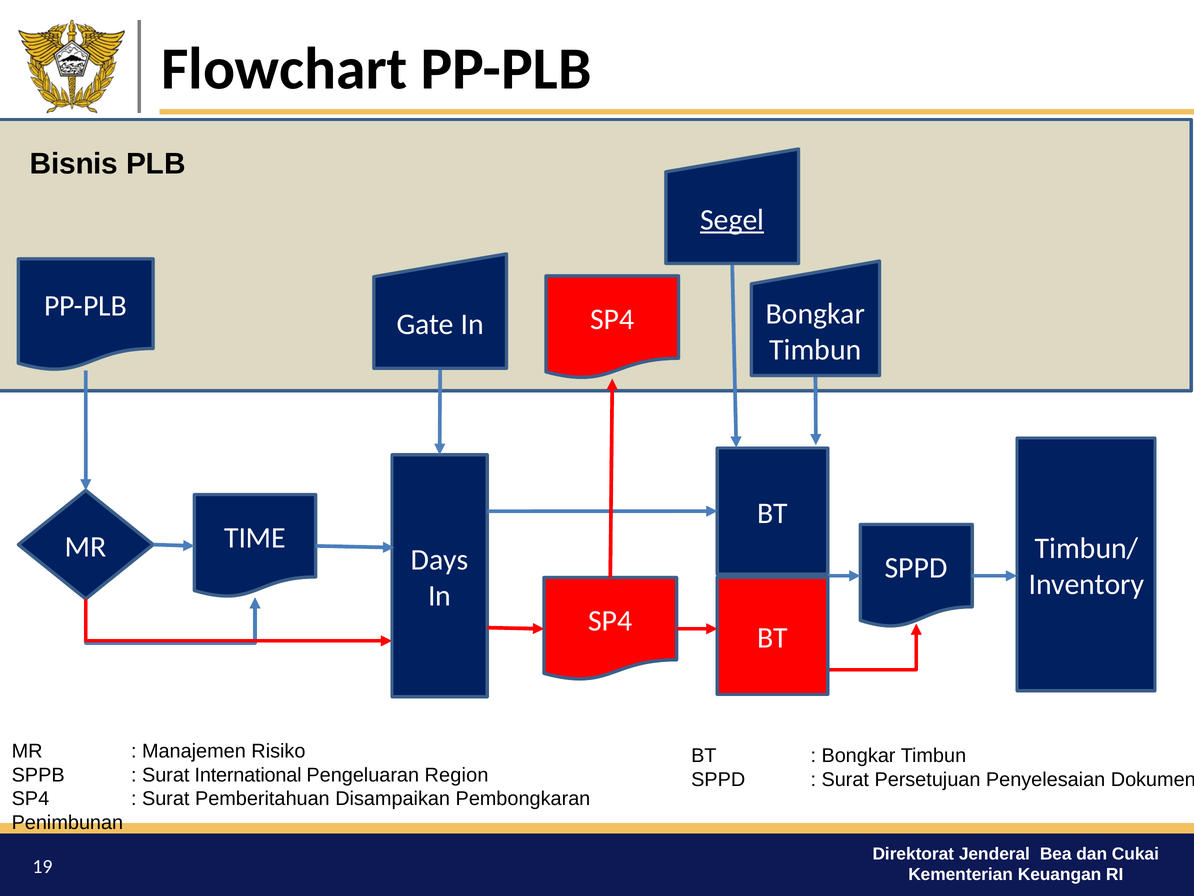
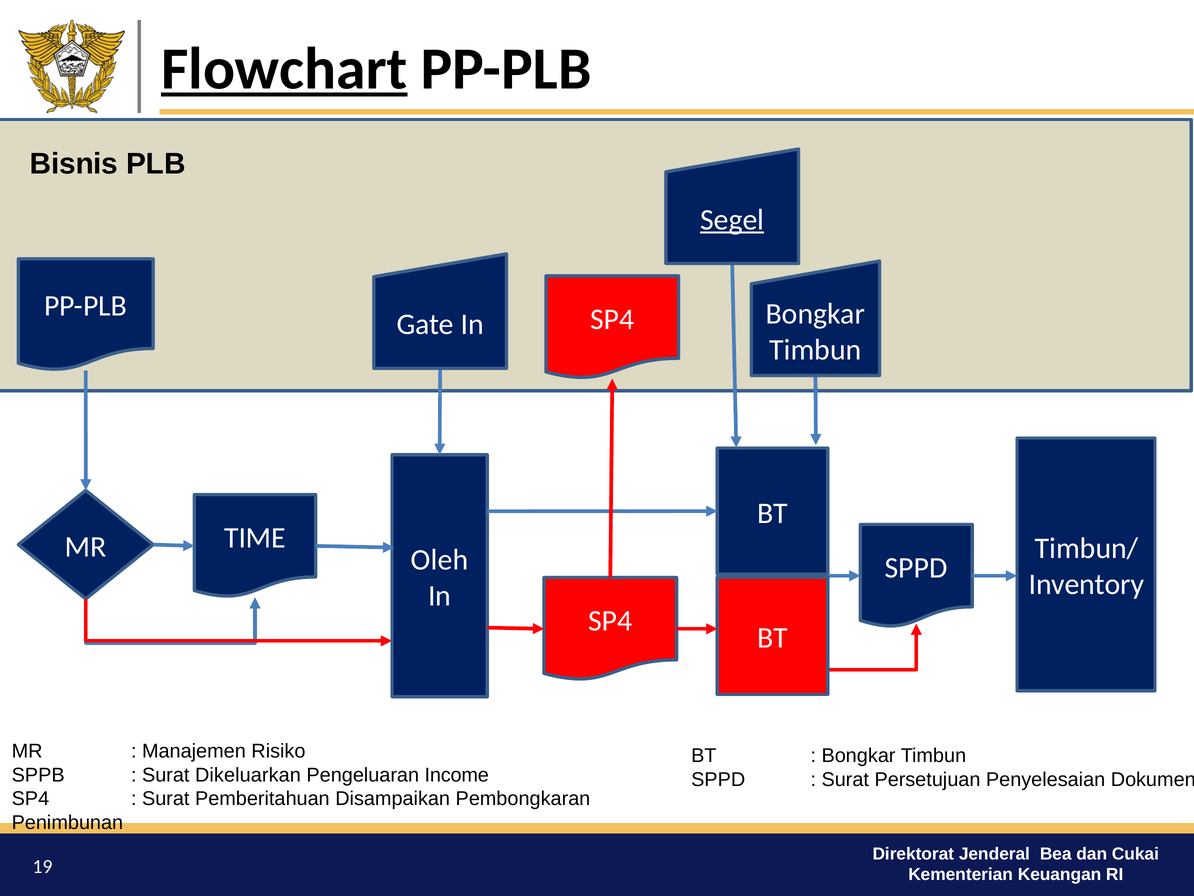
Flowchart underline: none -> present (284, 69)
Days: Days -> Oleh (440, 560)
International: International -> Dikeluarkan (248, 775)
Region: Region -> Income (457, 775)
